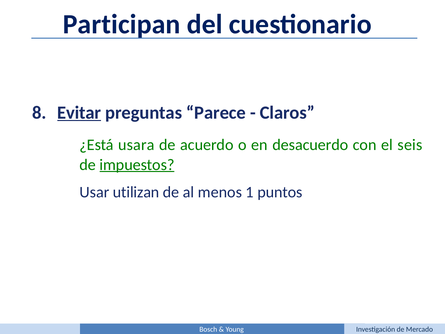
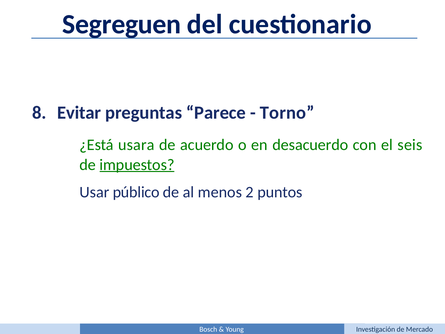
Participan: Participan -> Segreguen (122, 24)
Evitar underline: present -> none (79, 112)
Claros: Claros -> Torno (287, 112)
utilizan: utilizan -> público (136, 192)
1: 1 -> 2 (250, 192)
